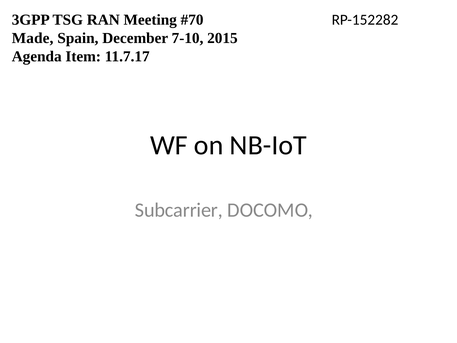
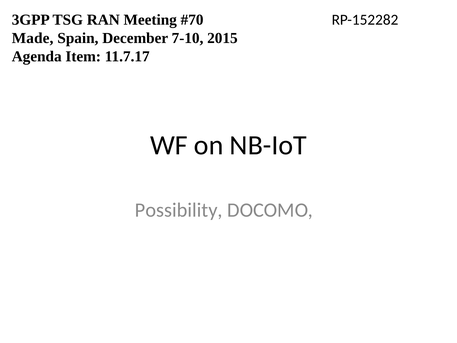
Subcarrier: Subcarrier -> Possibility (179, 210)
